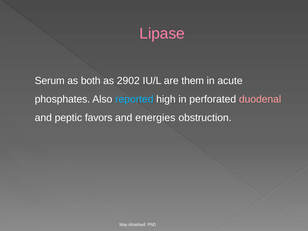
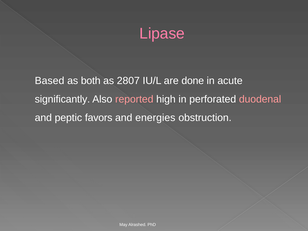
Serum: Serum -> Based (50, 81)
2902: 2902 -> 2807 (128, 81)
them: them -> done (193, 81)
phosphates: phosphates -> significantly (62, 99)
reported colour: light blue -> pink (134, 99)
